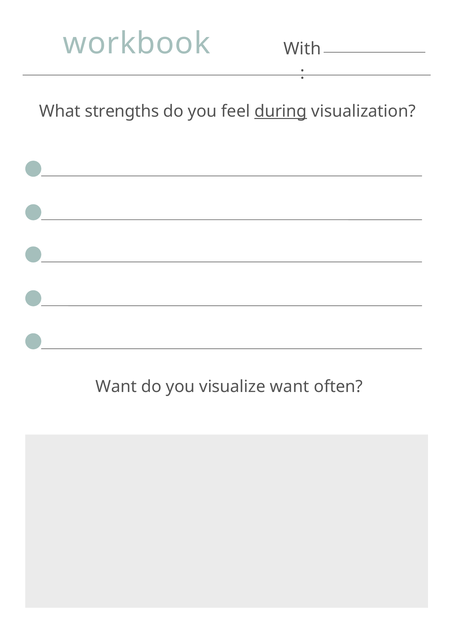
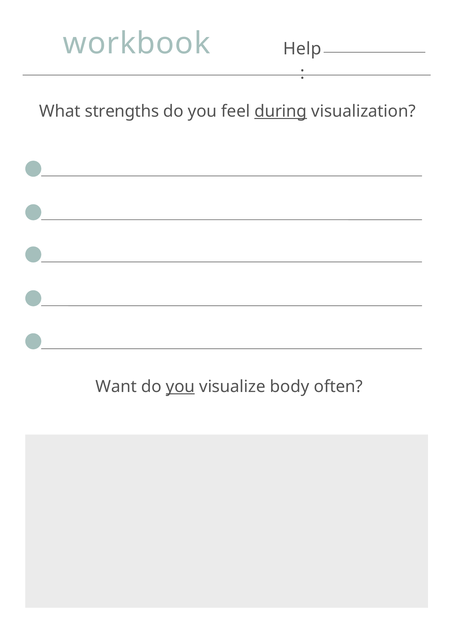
With: With -> Help (302, 49)
you underline: none -> present (180, 387)
visualize want: want -> body (290, 387)
